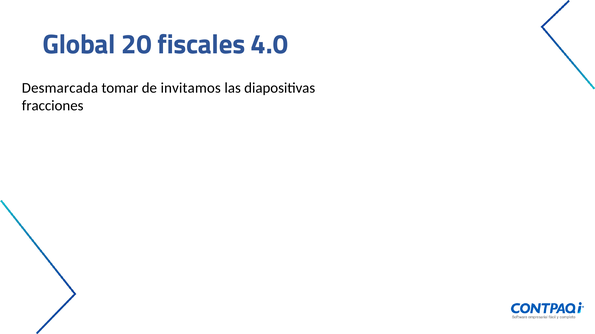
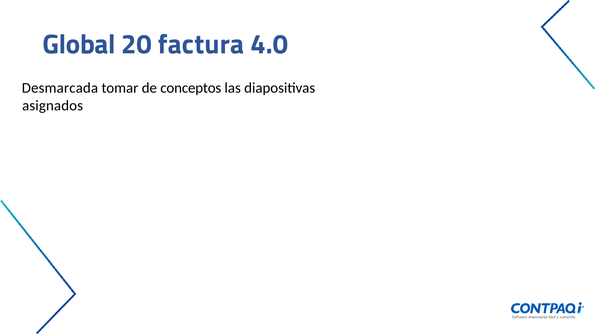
fiscales: fiscales -> factura (201, 44)
invitamos: invitamos -> conceptos (191, 88)
fracciones: fracciones -> asignados (53, 106)
